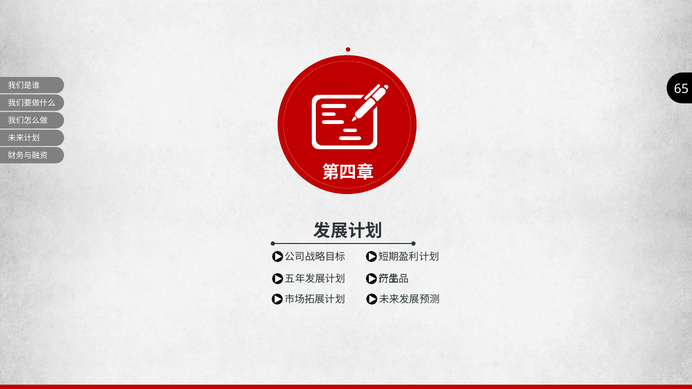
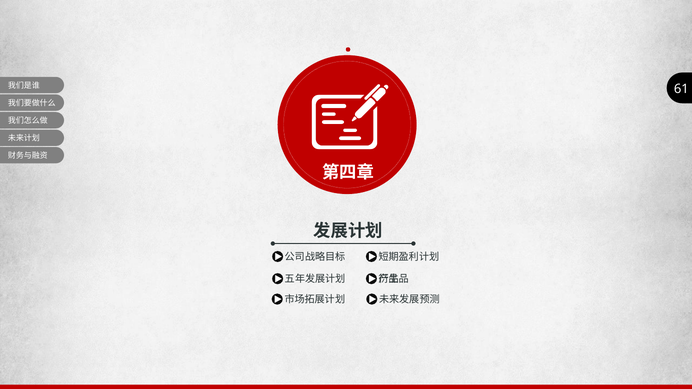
65: 65 -> 61 (681, 89)
